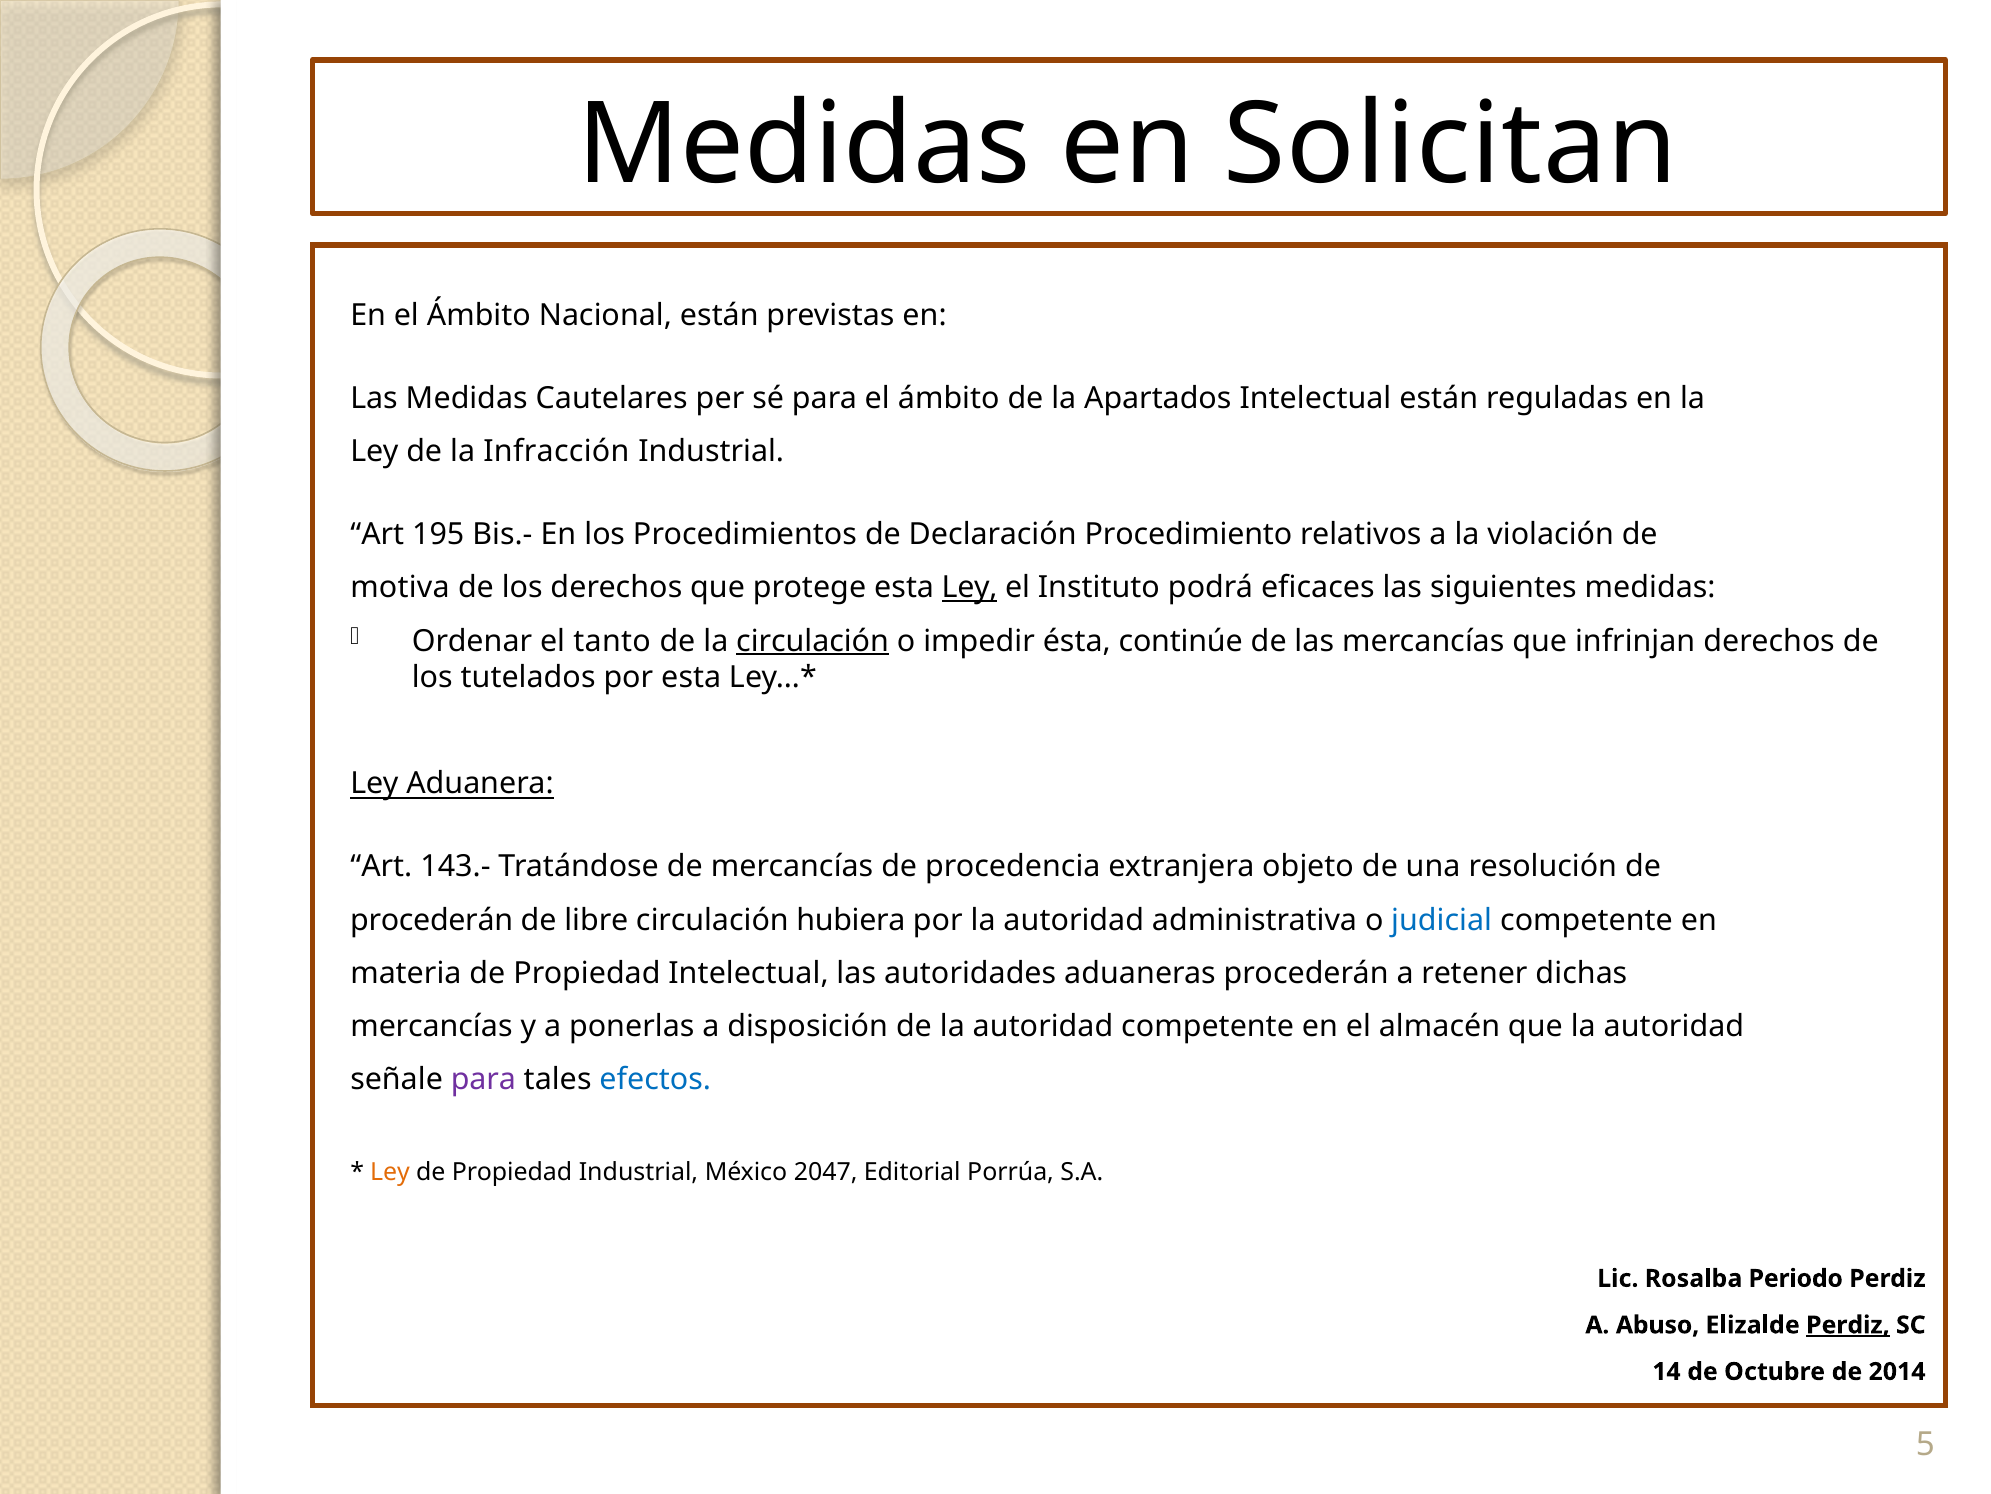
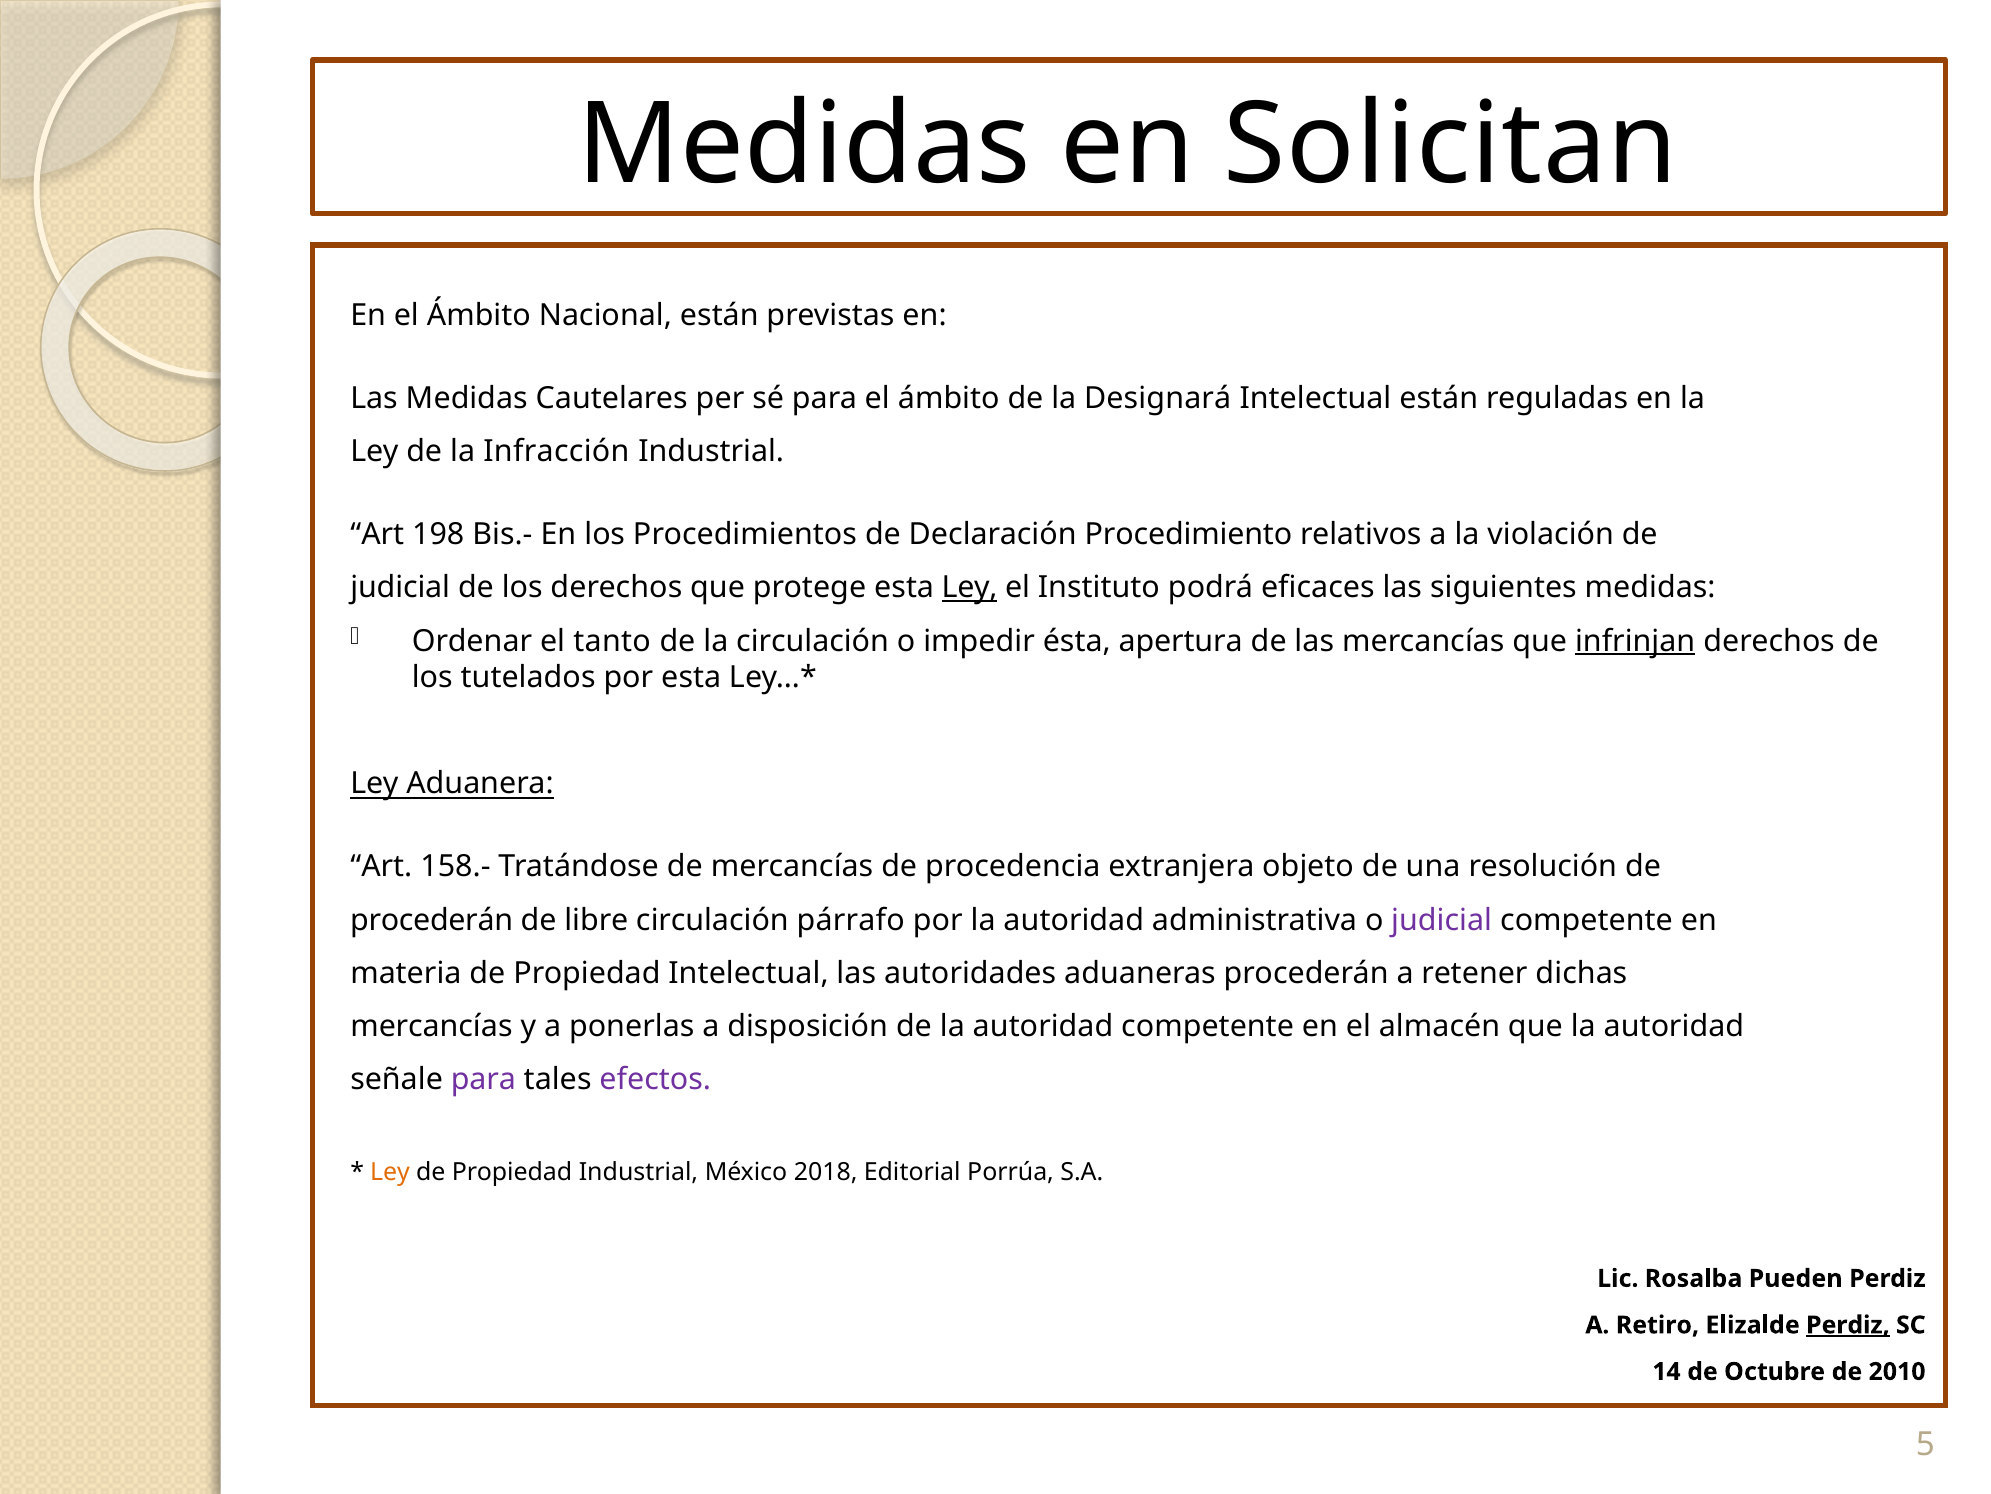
Apartados: Apartados -> Designará (1158, 398)
195: 195 -> 198 (438, 534)
motiva: motiva -> judicial (400, 587)
circulación underline: present -> none (813, 641)
continúe: continúe -> apertura (1181, 641)
infrinjan underline: none -> present (1635, 641)
143.-: 143.- -> 158.- (455, 866)
hubiera: hubiera -> párrafo (851, 920)
judicial colour: blue -> purple (1442, 920)
efectos colour: blue -> purple (655, 1079)
2047: 2047 -> 2018 (826, 1172)
Periodo: Periodo -> Pueden (1796, 1278)
Abuso: Abuso -> Retiro (1657, 1324)
2014: 2014 -> 2010 (1897, 1371)
